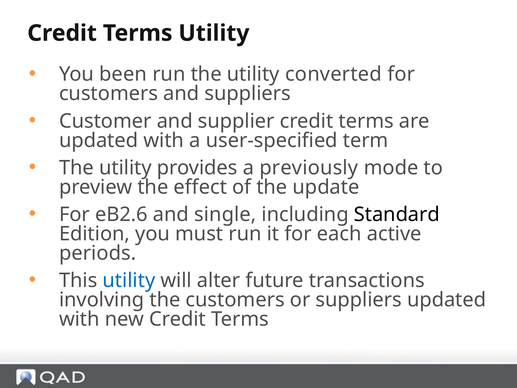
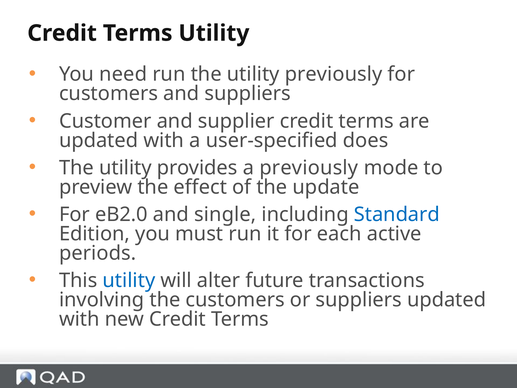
been: been -> need (123, 74)
utility converted: converted -> previously (334, 74)
term: term -> does (366, 140)
eB2.6: eB2.6 -> eB2.0 (121, 214)
Standard colour: black -> blue (397, 214)
